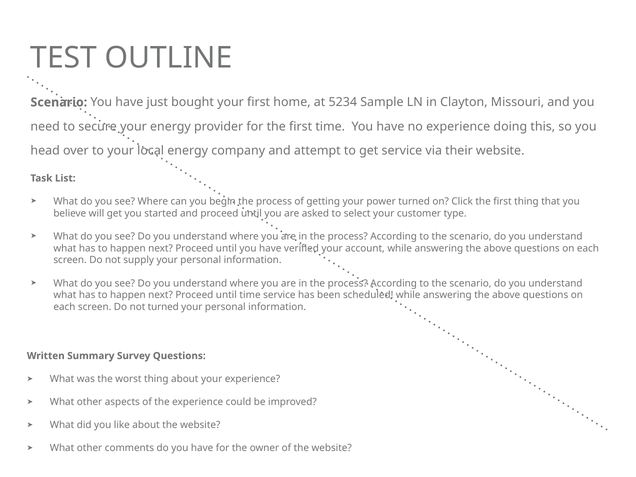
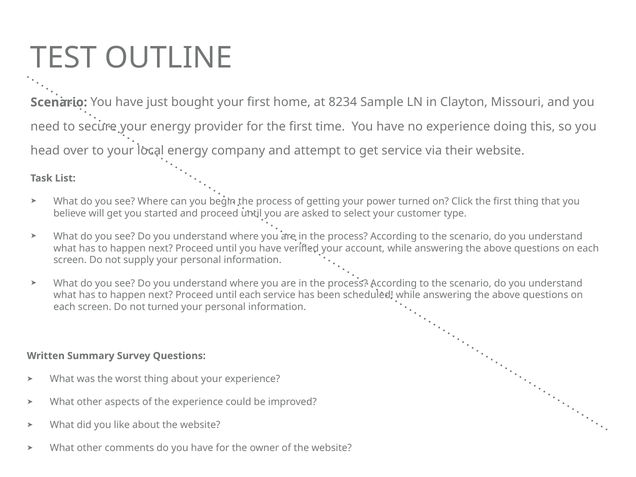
5234: 5234 -> 8234 (343, 102)
until time: time -> each (250, 295)
